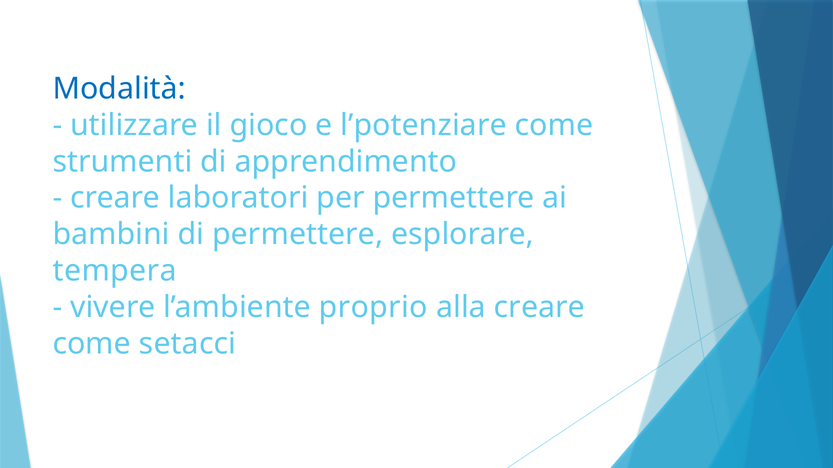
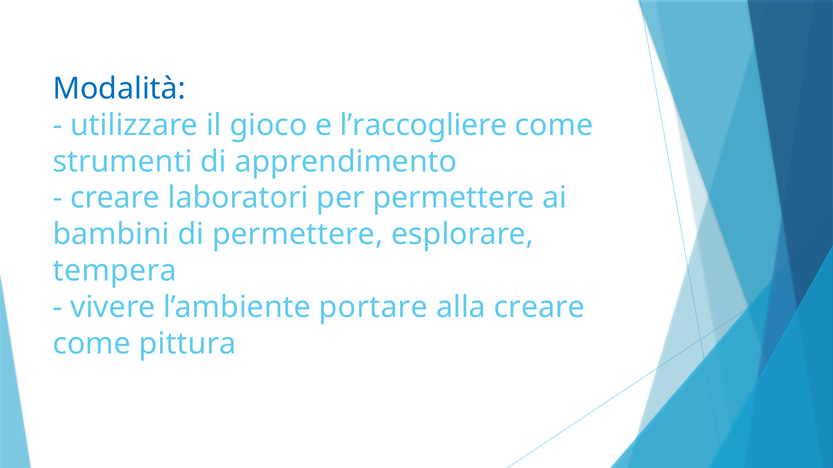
l’potenziare: l’potenziare -> l’raccogliere (424, 125)
proprio: proprio -> portare (373, 307)
setacci: setacci -> pittura (188, 344)
